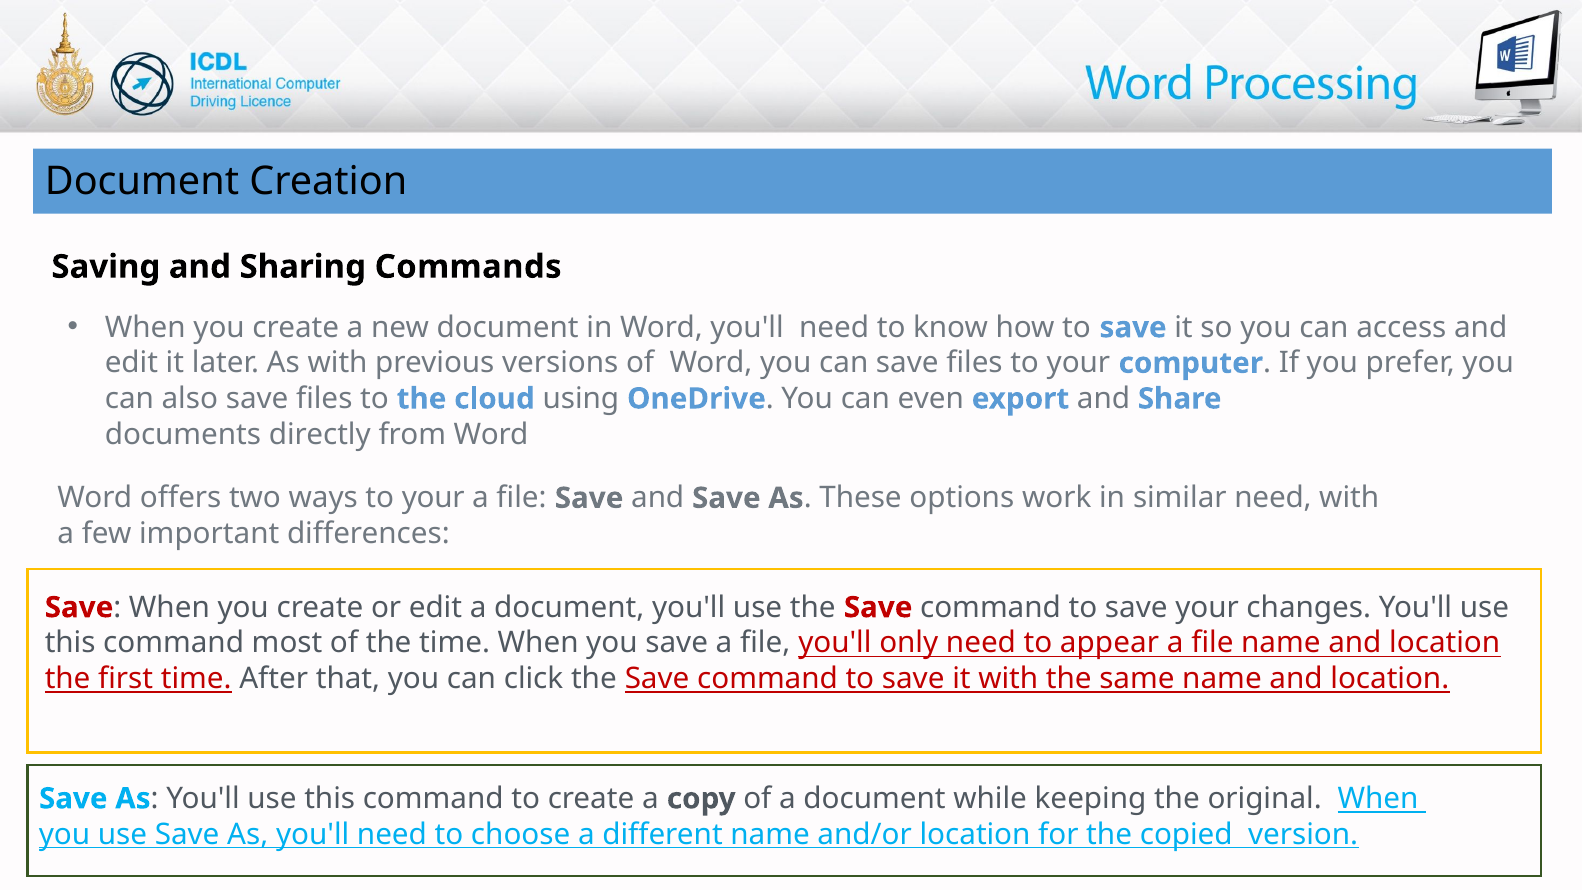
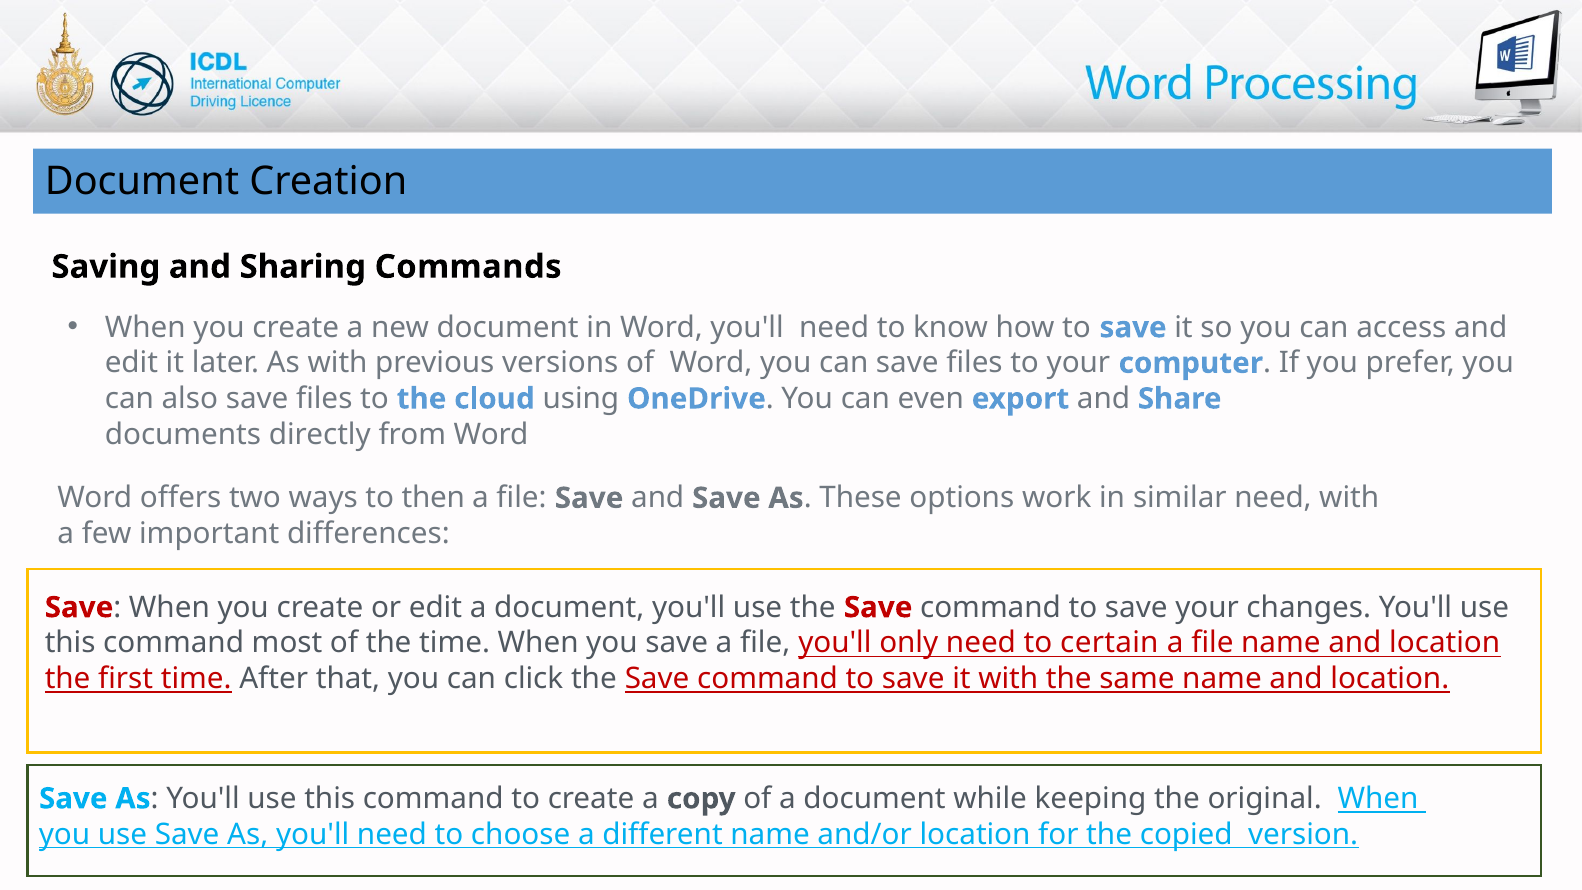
ways to your: your -> then (433, 498)
appear: appear -> certain (1109, 643)
